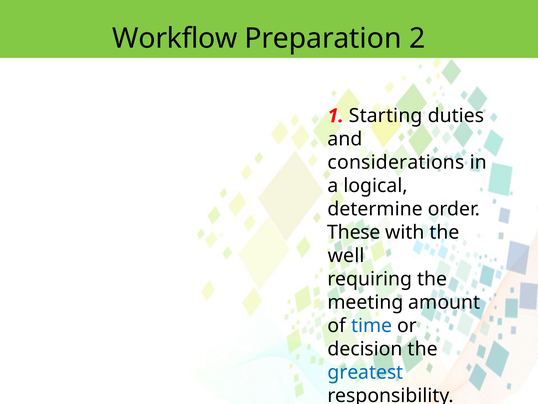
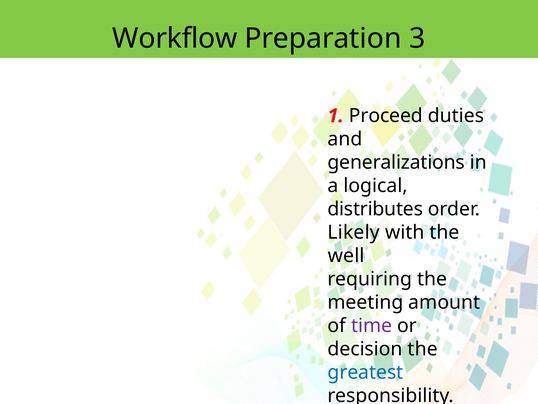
2: 2 -> 3 (417, 38)
Starting: Starting -> Proceed (386, 116)
considerations: considerations -> generalizations (396, 162)
determine: determine -> distributes (375, 209)
These: These -> Likely (354, 232)
time colour: blue -> purple (372, 325)
